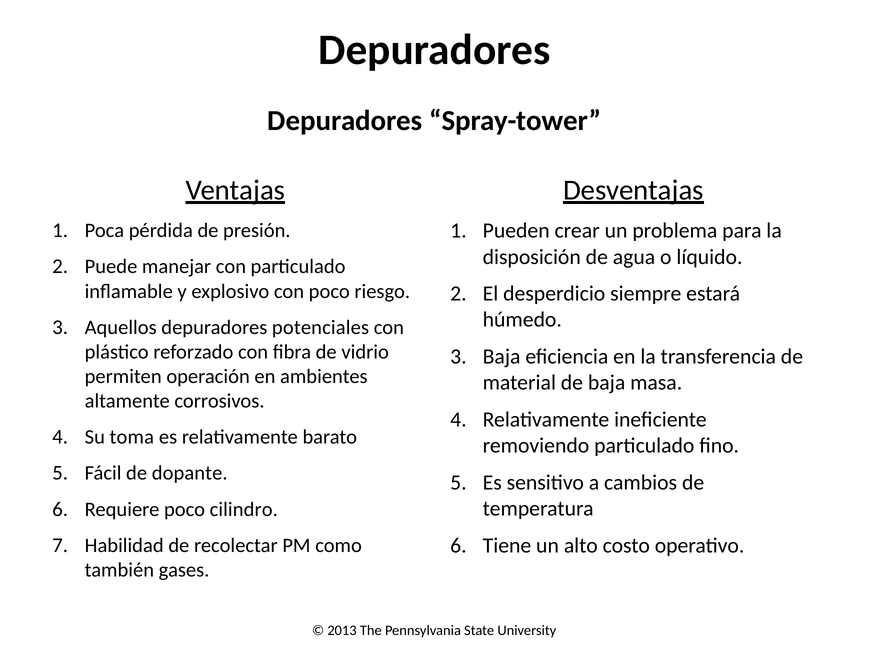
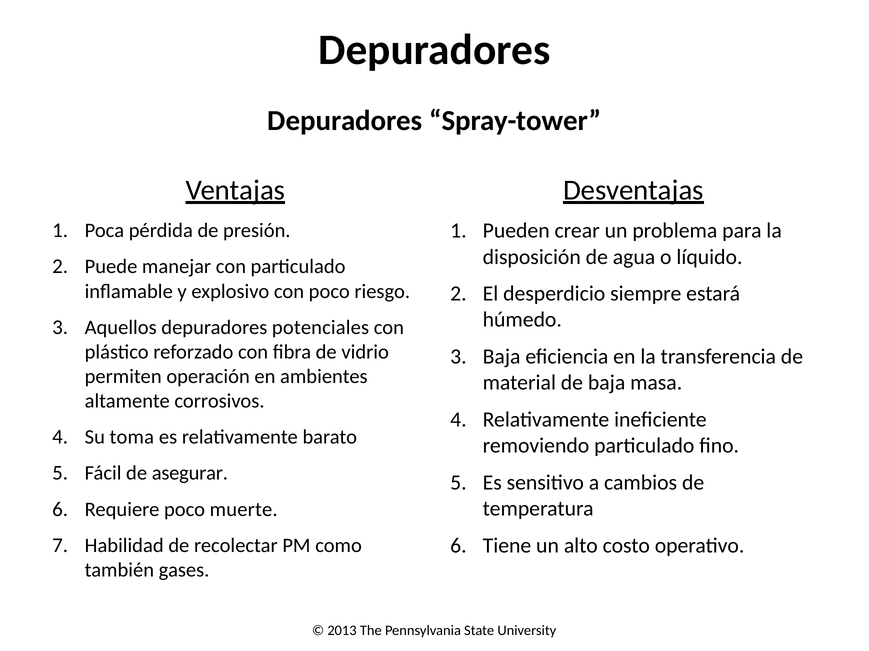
dopante: dopante -> asegurar (190, 474)
cilindro: cilindro -> muerte (244, 510)
